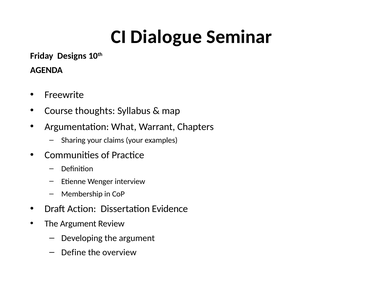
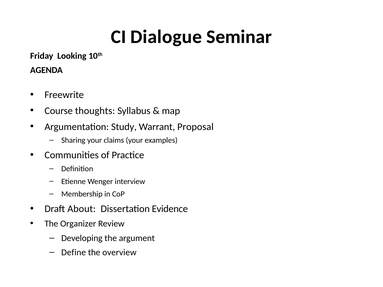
Designs: Designs -> Looking (72, 56)
What: What -> Study (124, 127)
Chapters: Chapters -> Proposal (195, 127)
Action: Action -> About (82, 209)
Argument: Argument -> Organizer (78, 224)
